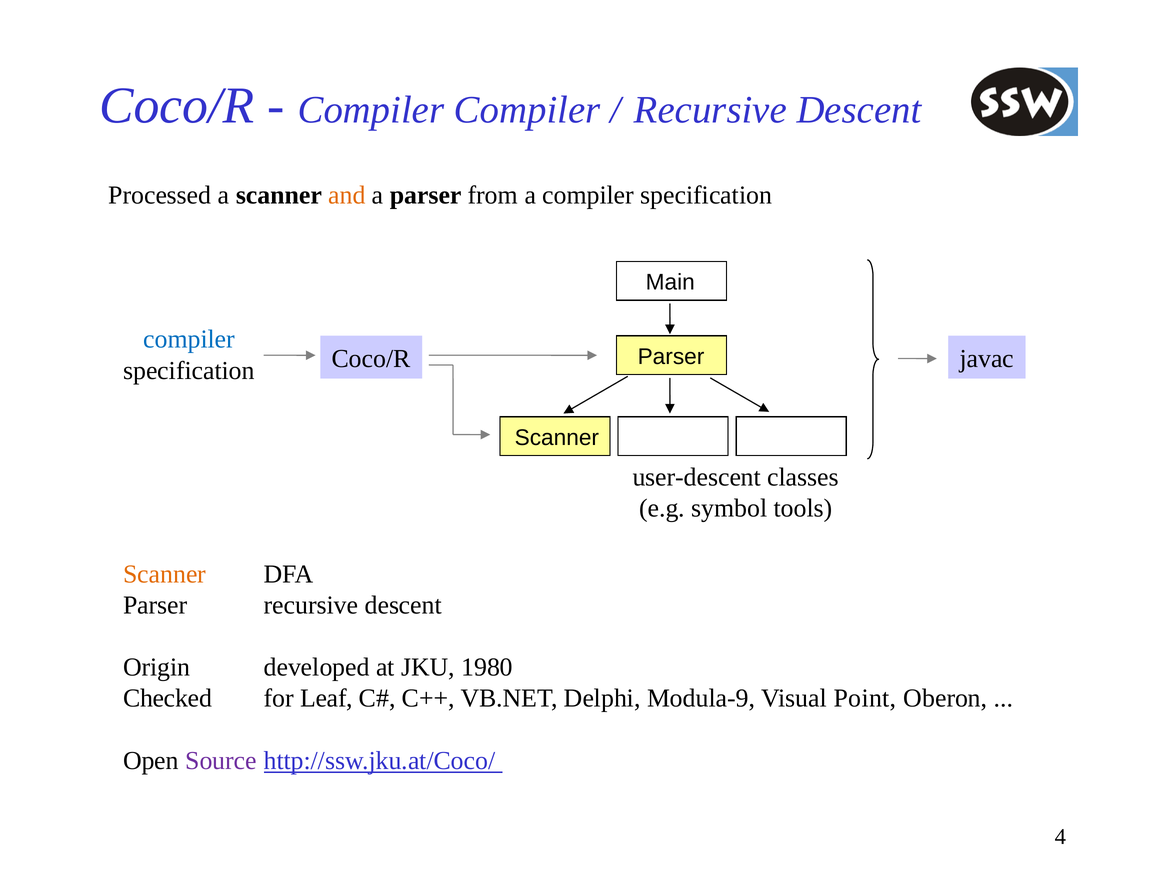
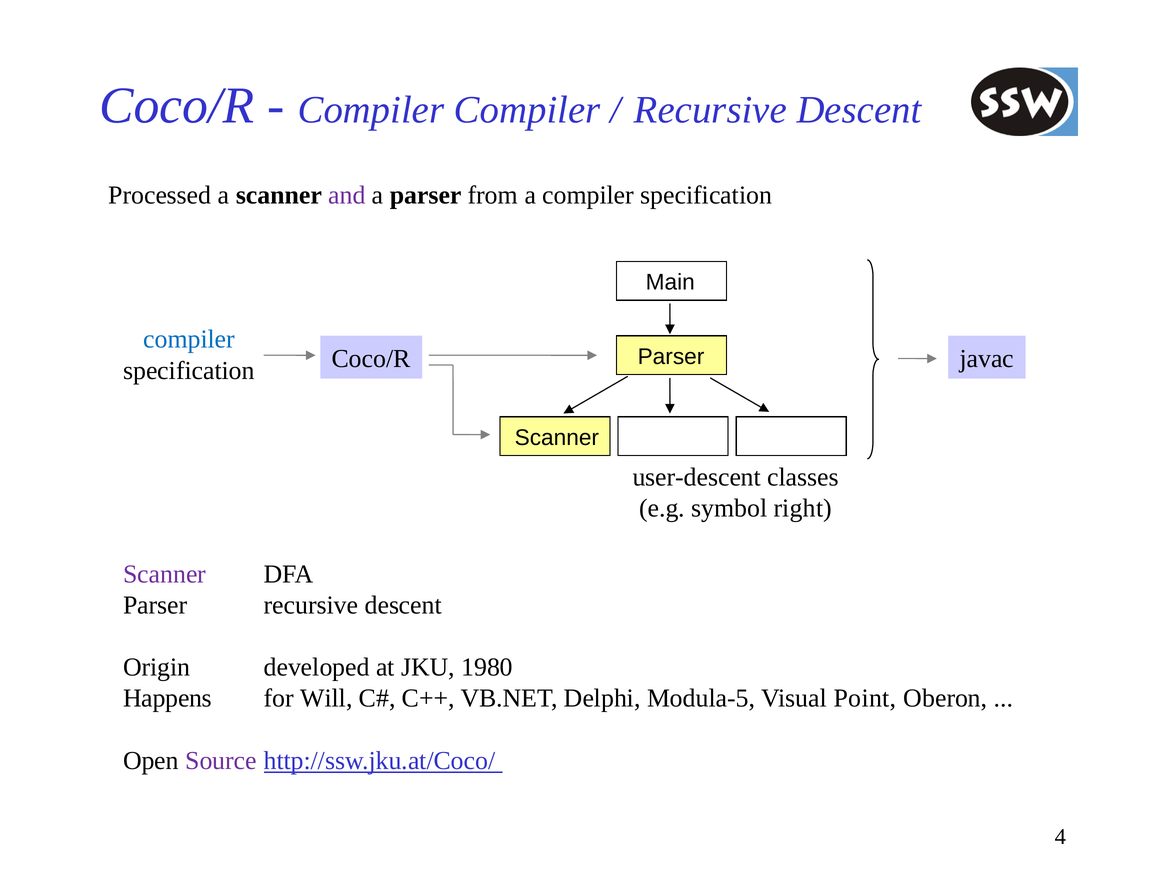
and colour: orange -> purple (347, 195)
tools: tools -> right (803, 508)
Scanner colour: orange -> purple (165, 574)
Checked: Checked -> Happens (168, 698)
Leaf: Leaf -> Will (326, 698)
Modula-9: Modula-9 -> Modula-5 (701, 698)
